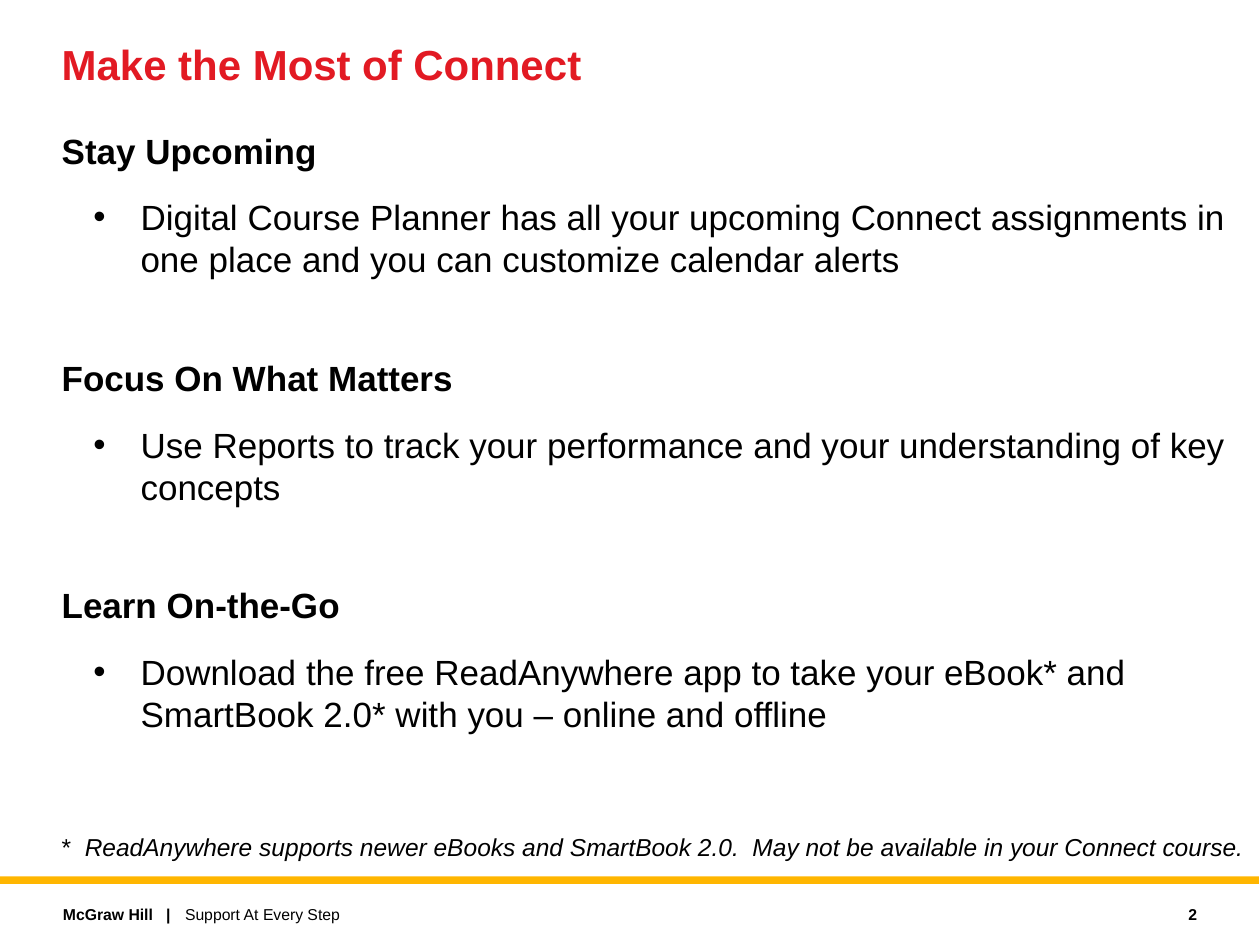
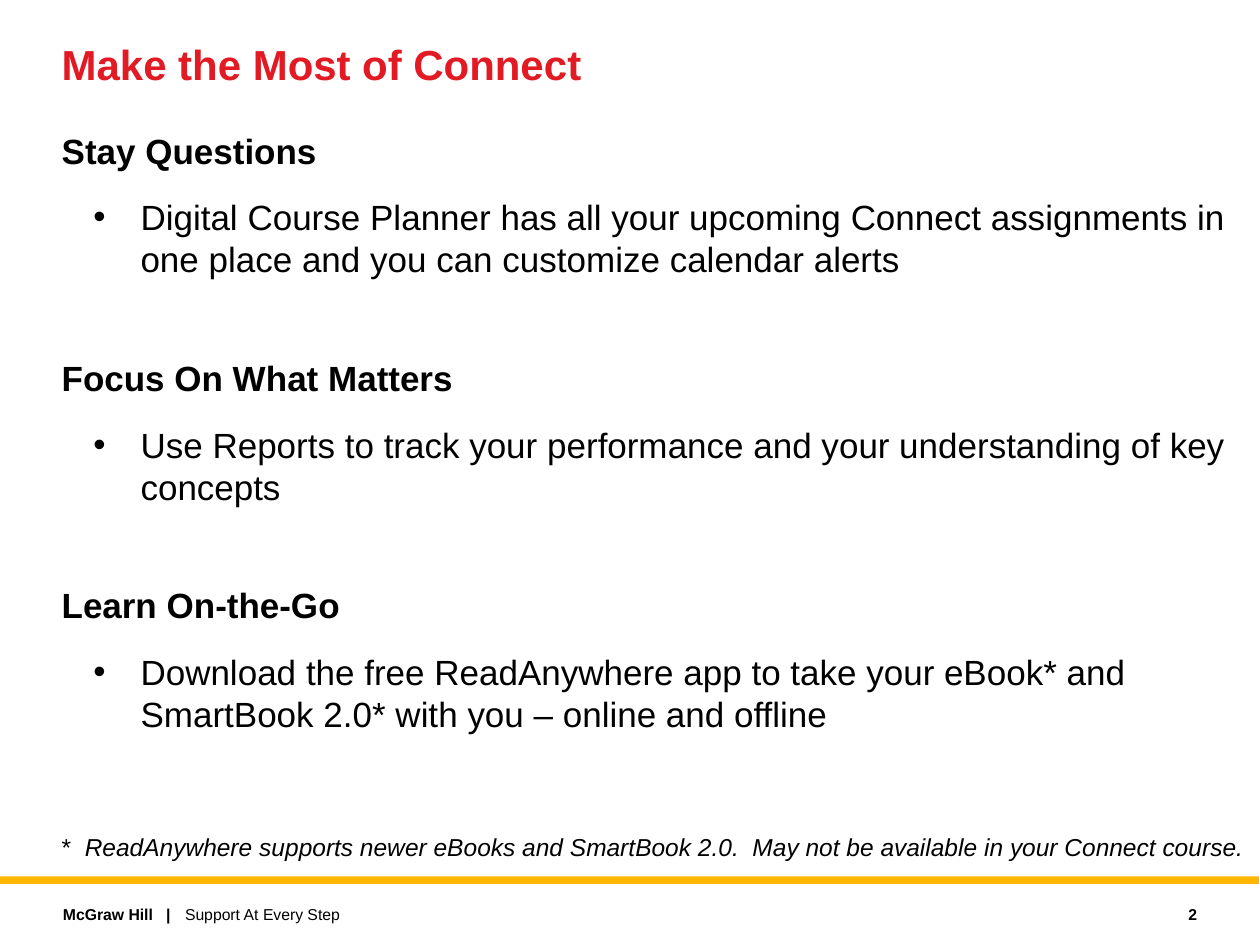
Stay Upcoming: Upcoming -> Questions (231, 153)
